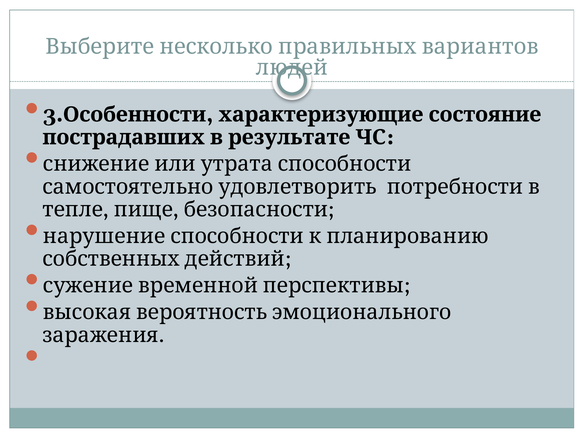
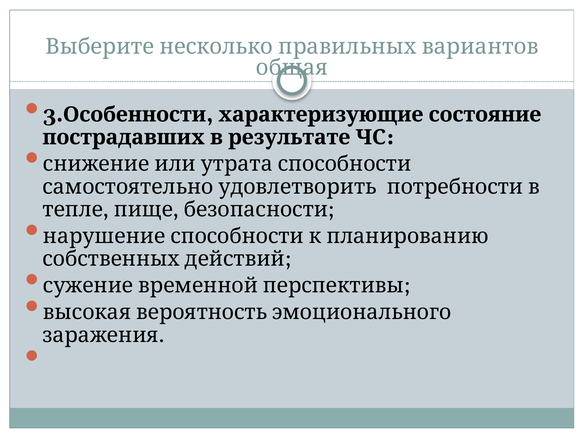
людей: людей -> общая (292, 68)
